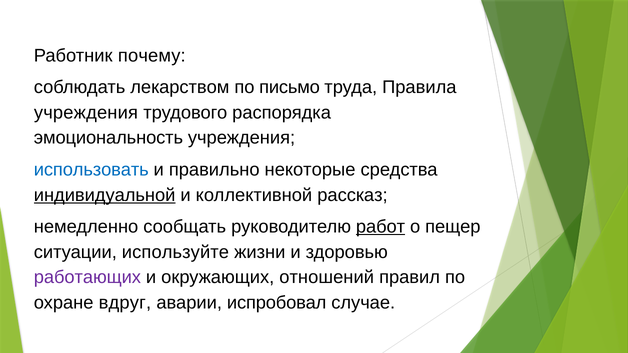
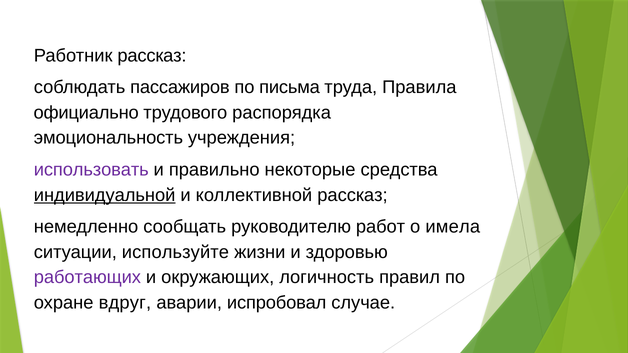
Работник почему: почему -> рассказ (152, 56)
лекарством: лекарством -> пассажиров (180, 88)
письмо: письмо -> письма (290, 88)
учреждения: учреждения -> официально (86, 113)
использовать colour: blue -> purple (91, 170)
работ underline: present -> none (381, 227)
пещер: пещер -> имела (453, 227)
отношений: отношений -> логичность (327, 278)
